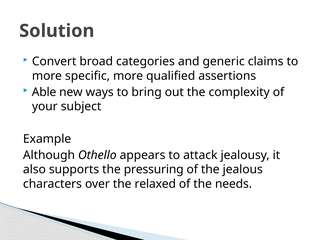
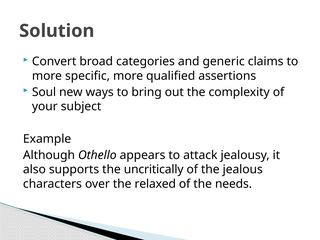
Able: Able -> Soul (44, 92)
pressuring: pressuring -> uncritically (154, 169)
